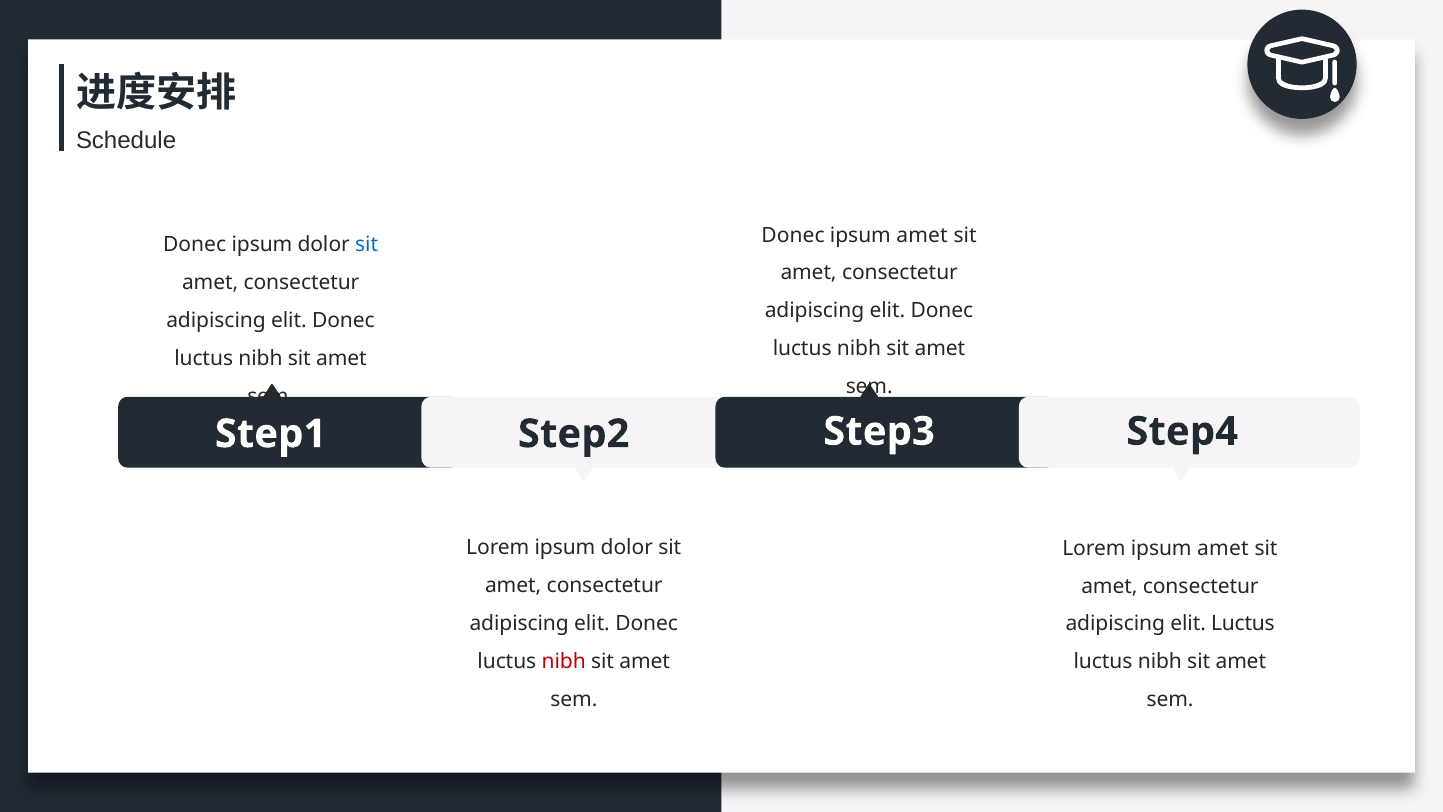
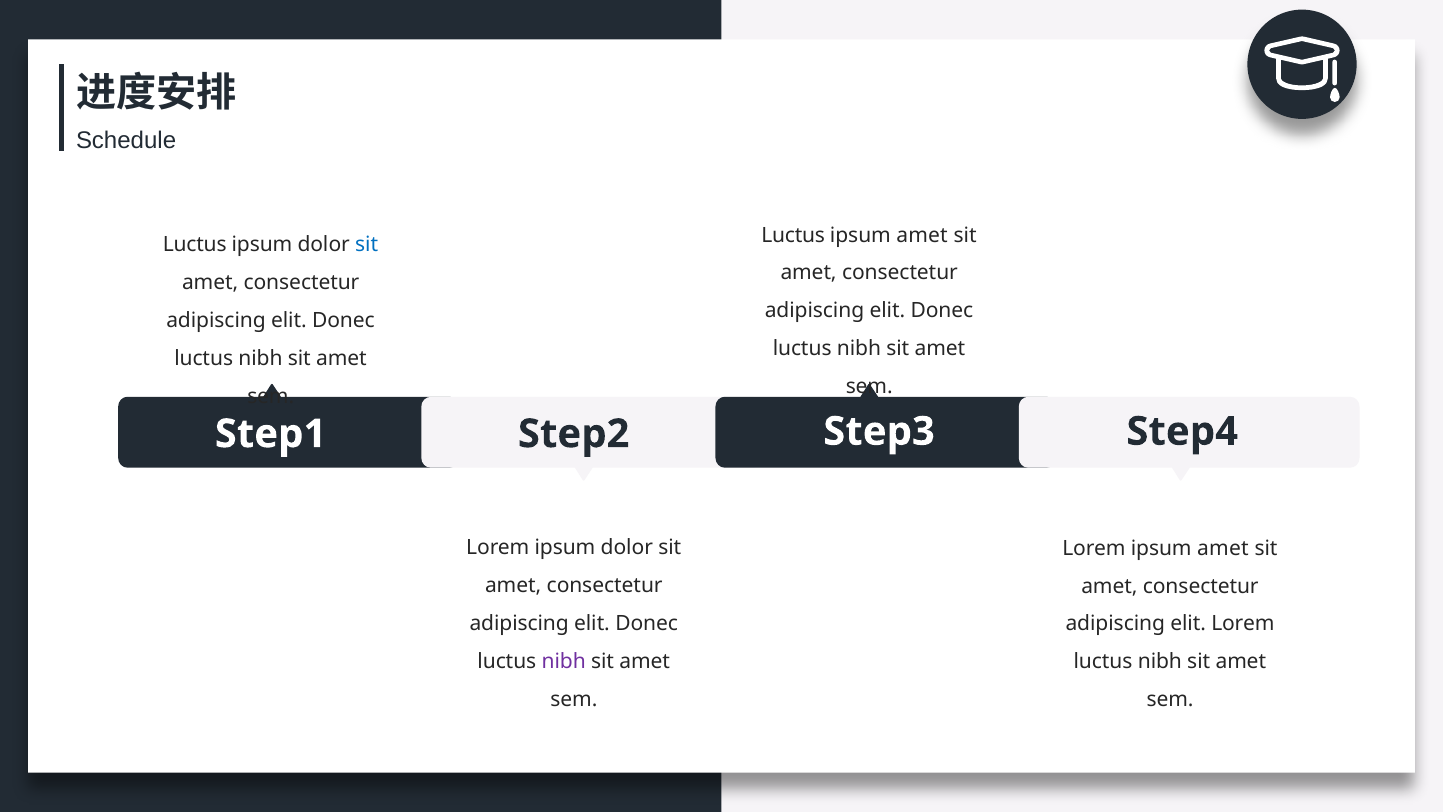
Donec: Donec -> Luctus (793, 235)
Donec: Donec -> Luctus (195, 245)
elit Luctus: Luctus -> Lorem (1243, 624)
nibh colour: red -> purple (564, 661)
